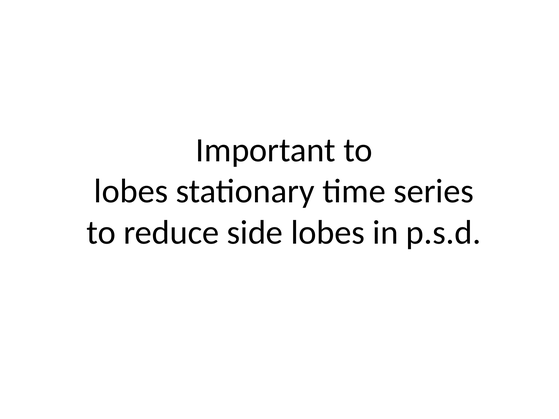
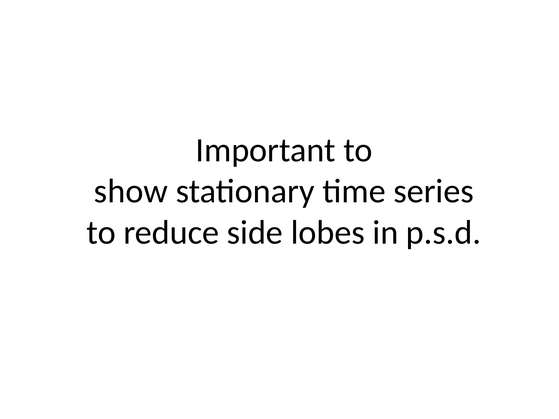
lobes: lobes -> show (131, 192)
